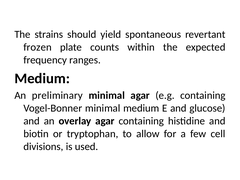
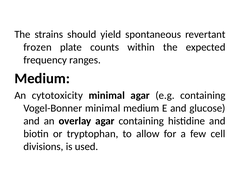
preliminary: preliminary -> cytotoxicity (57, 95)
